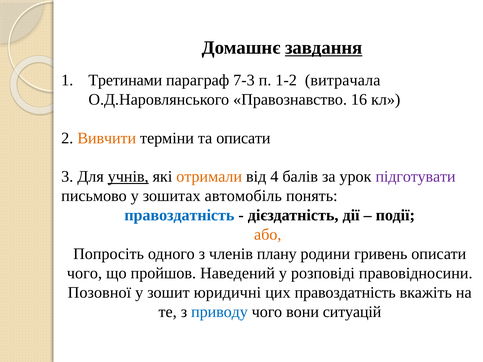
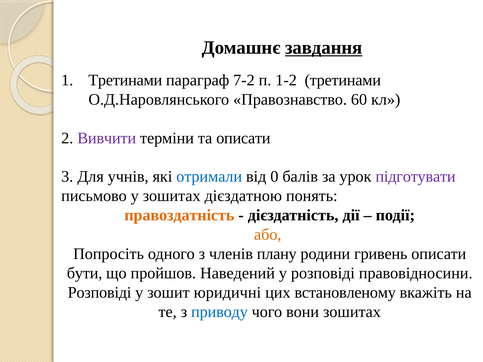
7-3: 7-3 -> 7-2 (244, 80)
1-2 витрачала: витрачала -> третинами (343, 80)
16: 16 -> 60 (359, 99)
Вивчити colour: orange -> purple (107, 138)
учнів underline: present -> none (128, 177)
отримали colour: orange -> blue (209, 177)
4: 4 -> 0 (274, 177)
автомобіль: автомобіль -> дієздатною (243, 196)
правоздатність colour: blue -> orange (179, 215)
чого: чого -> бути (85, 273)
Позовної: Позовної -> Розповіді (100, 293)
цих правоздатність: правоздатність -> встановленому (345, 293)
вони ситуацій: ситуацій -> зошитах (352, 312)
